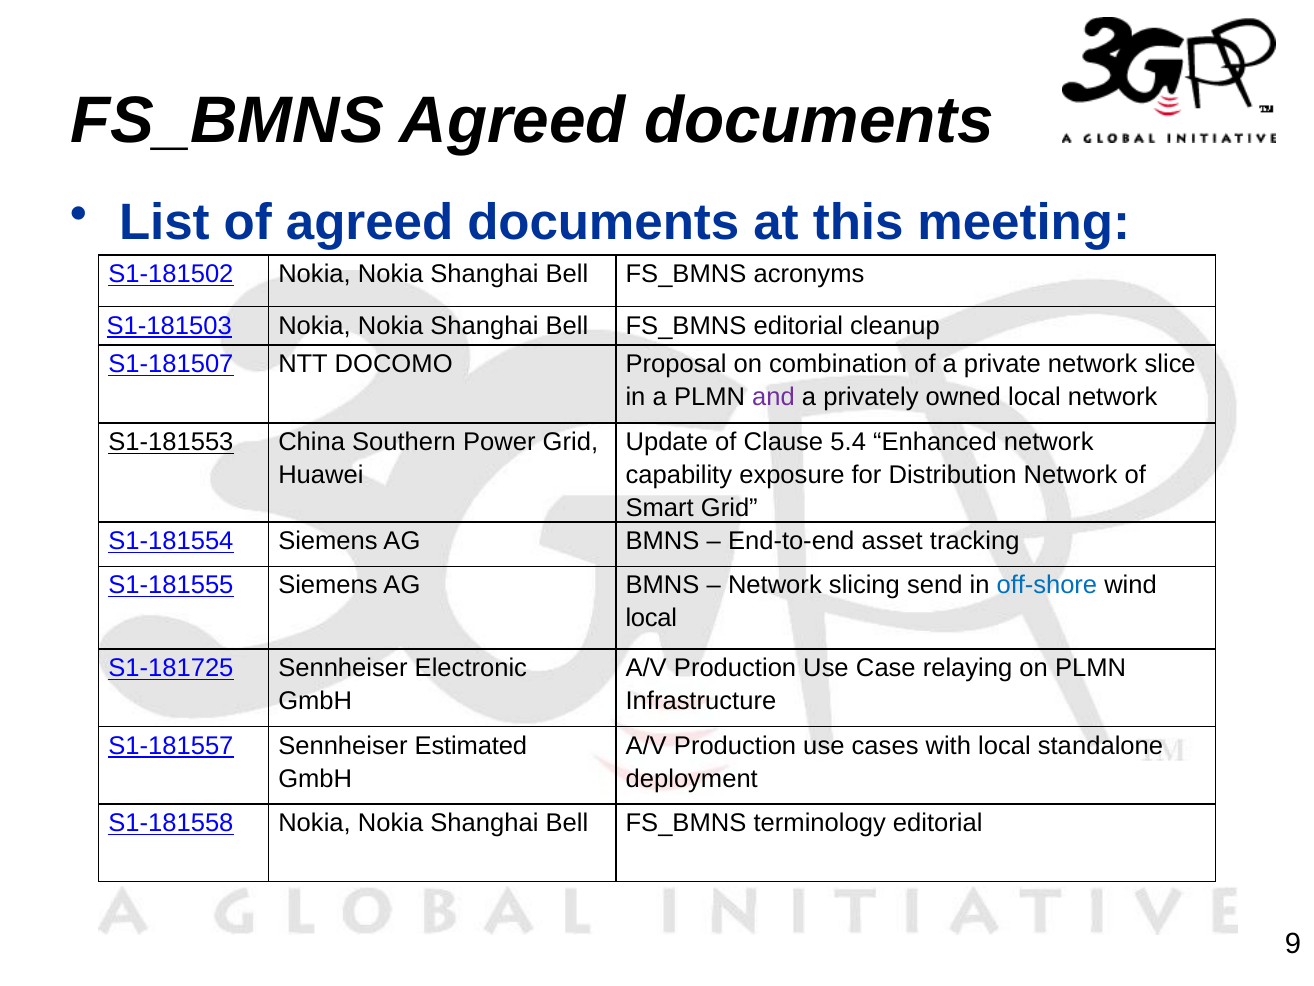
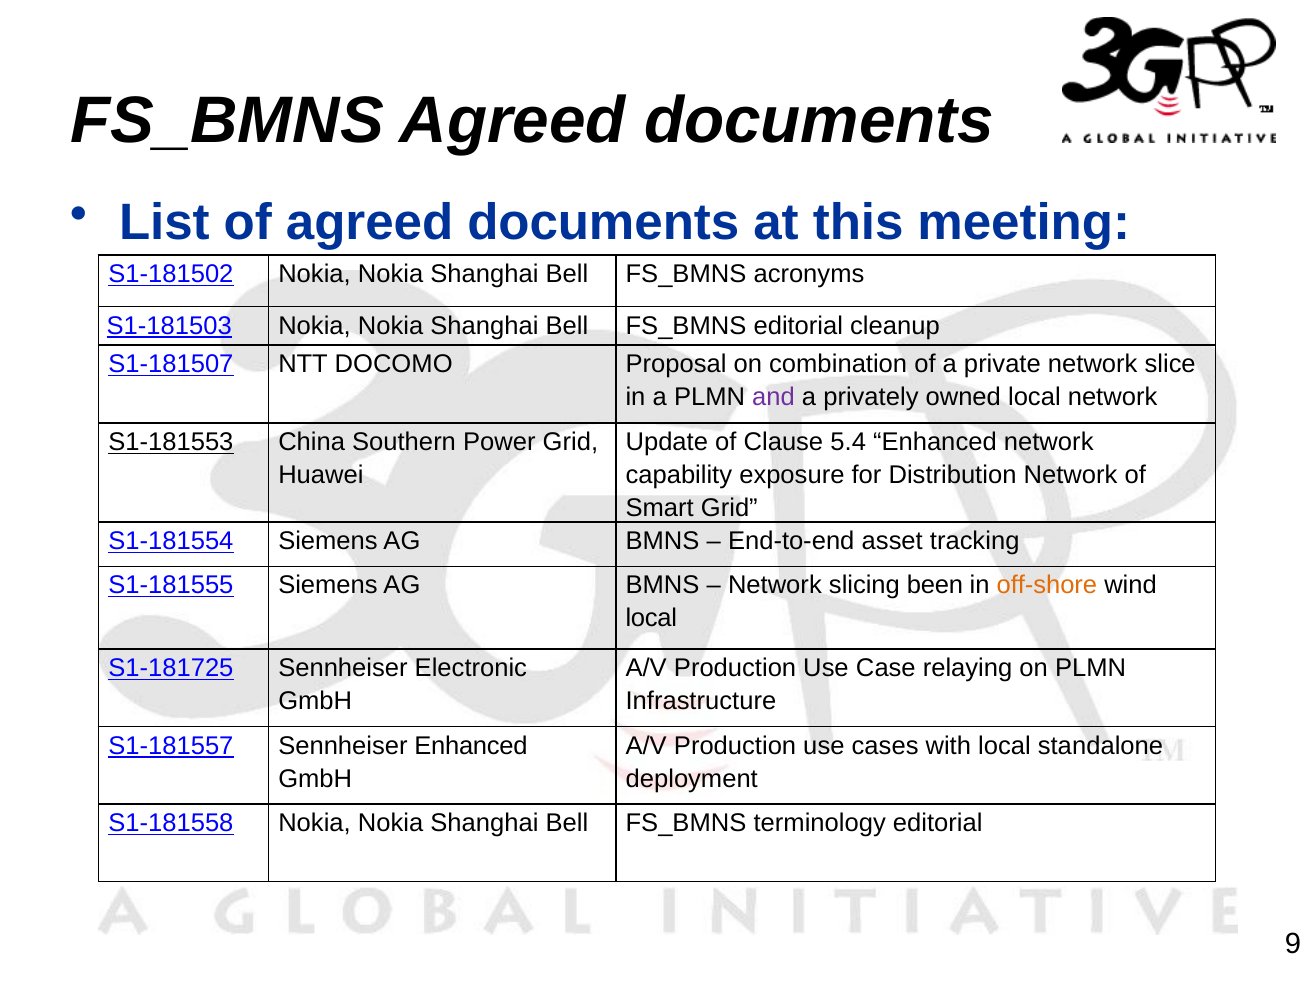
send: send -> been (935, 585)
off-shore colour: blue -> orange (1047, 585)
Sennheiser Estimated: Estimated -> Enhanced (471, 745)
